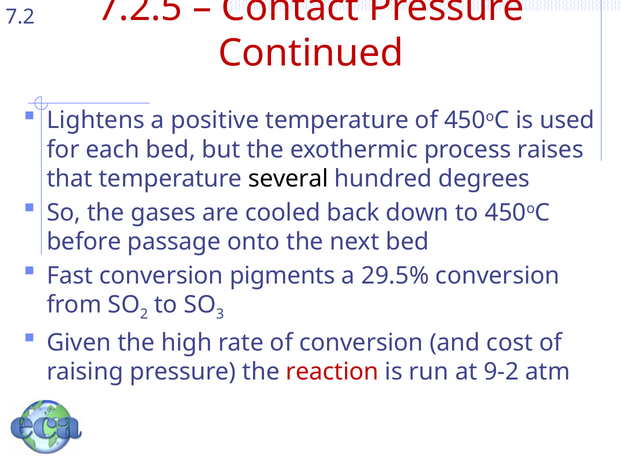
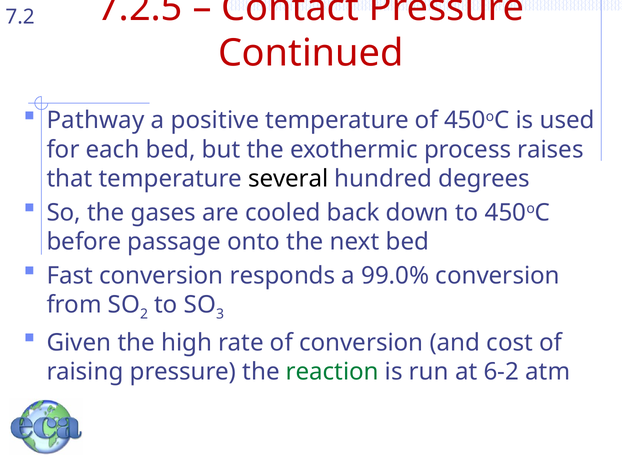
Lightens: Lightens -> Pathway (96, 120)
pigments: pigments -> responds (282, 275)
29.5%: 29.5% -> 99.0% (395, 275)
reaction colour: red -> green (332, 371)
9-2: 9-2 -> 6-2 (501, 371)
